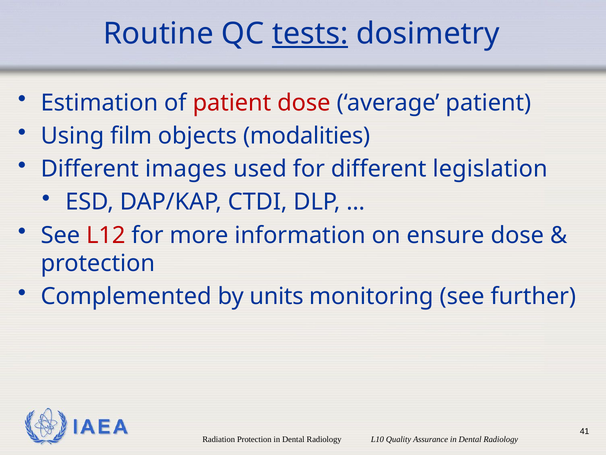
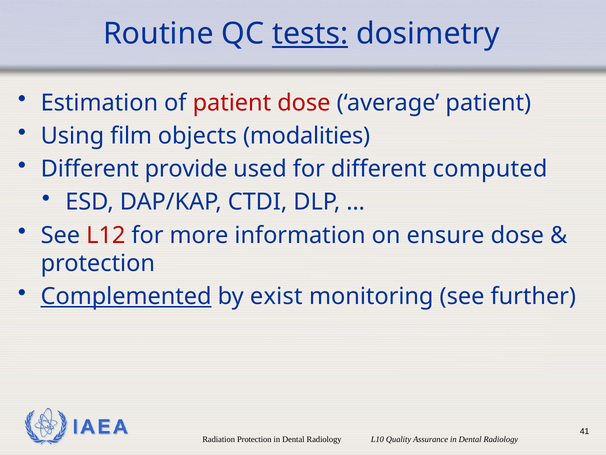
images: images -> provide (186, 169)
legislation: legislation -> computed (490, 169)
Complemented underline: none -> present (126, 296)
units: units -> exist (276, 296)
